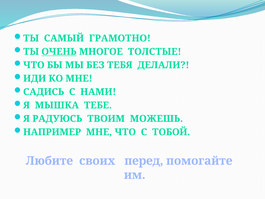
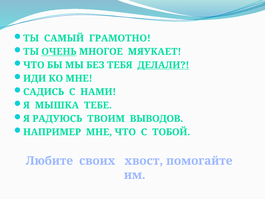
ТОЛСТЫЕ: ТОЛСТЫЕ -> МЯУКАЕТ (155, 52)
ДЕЛАЛИ underline: none -> present (163, 65)
МОЖЕШЬ: МОЖЕШЬ -> ВЫВОДОВ (156, 119)
перед: перед -> хвост (144, 161)
